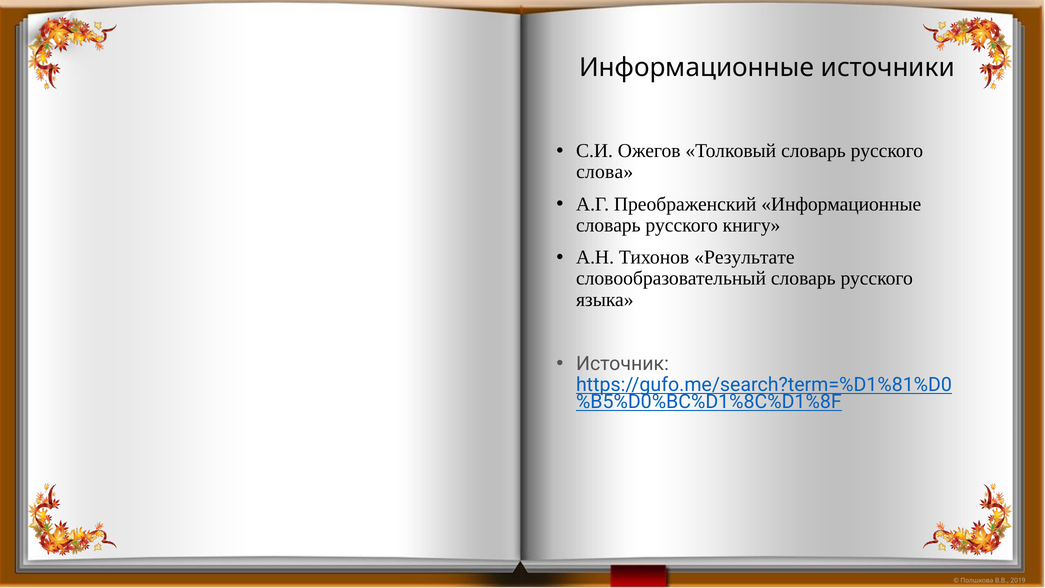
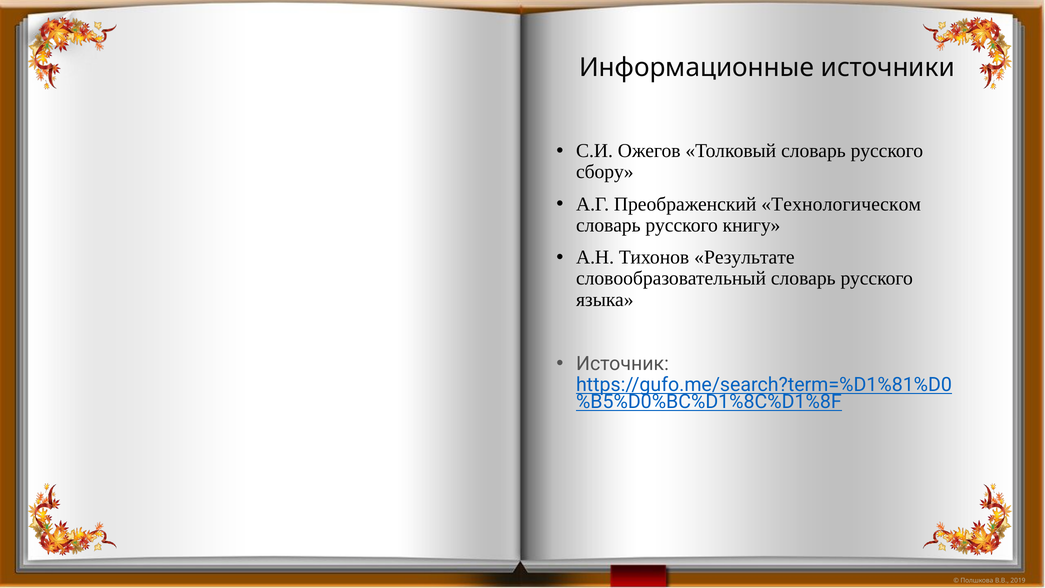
слова: слова -> сбору (605, 172)
Преображенский Информационные: Информационные -> Технологическом (841, 204)
